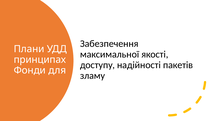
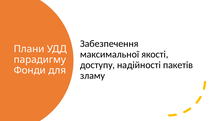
принципах: принципах -> парадигму (40, 60)
